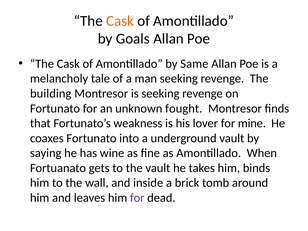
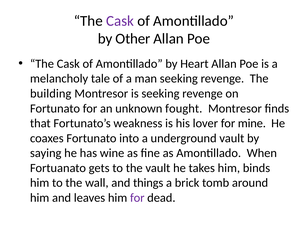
Cask colour: orange -> purple (120, 21)
Goals: Goals -> Other (133, 39)
Same: Same -> Heart (194, 64)
inside: inside -> things (148, 183)
